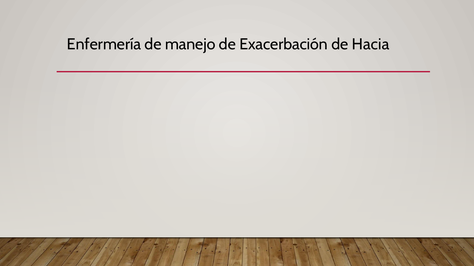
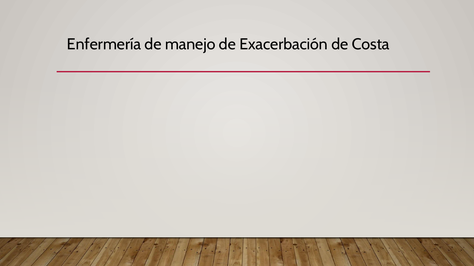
Hacia: Hacia -> Costa (371, 45)
